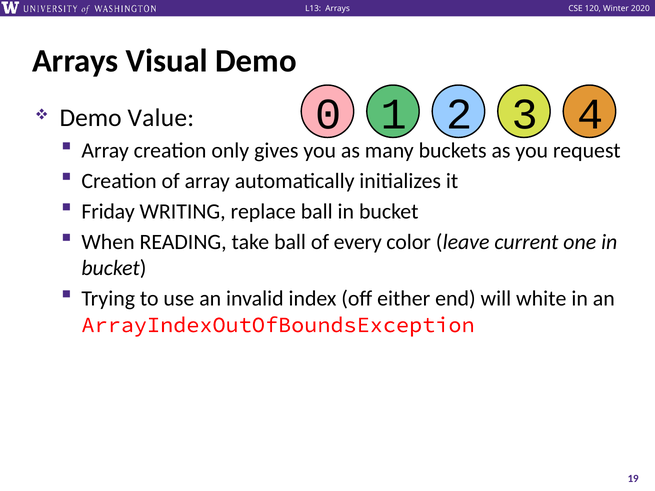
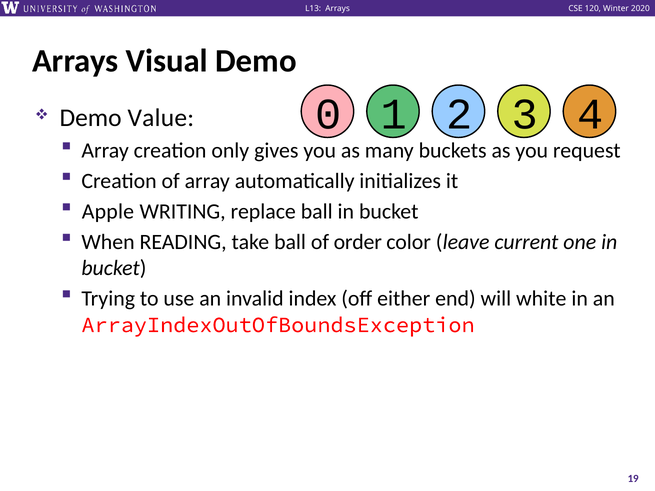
Friday: Friday -> Apple (108, 212)
every: every -> order (358, 242)
